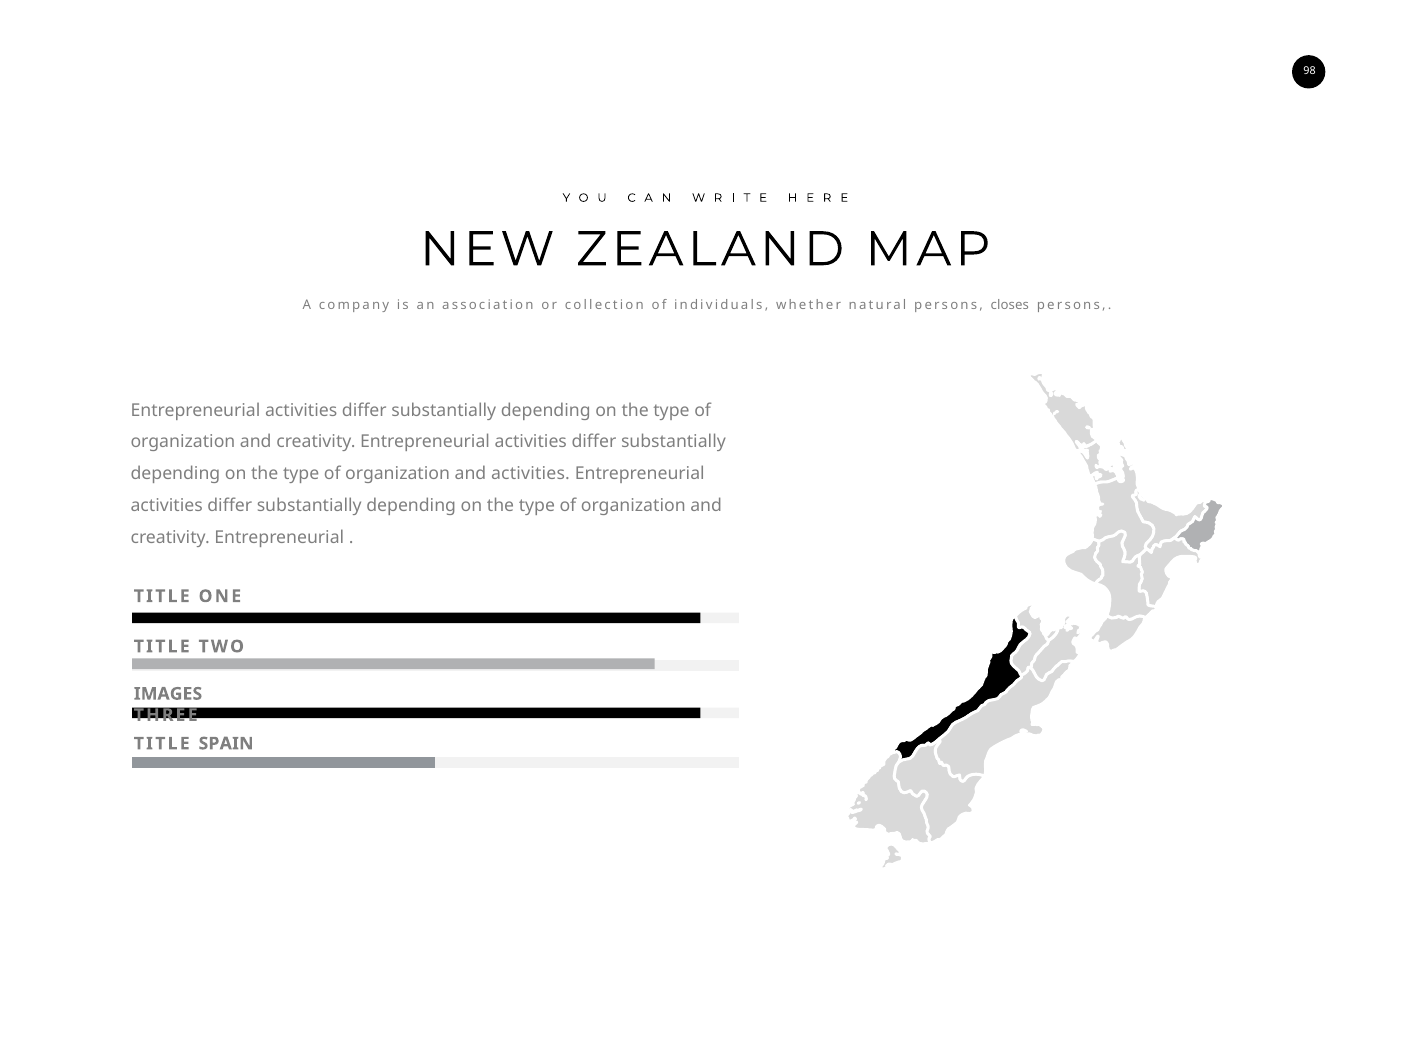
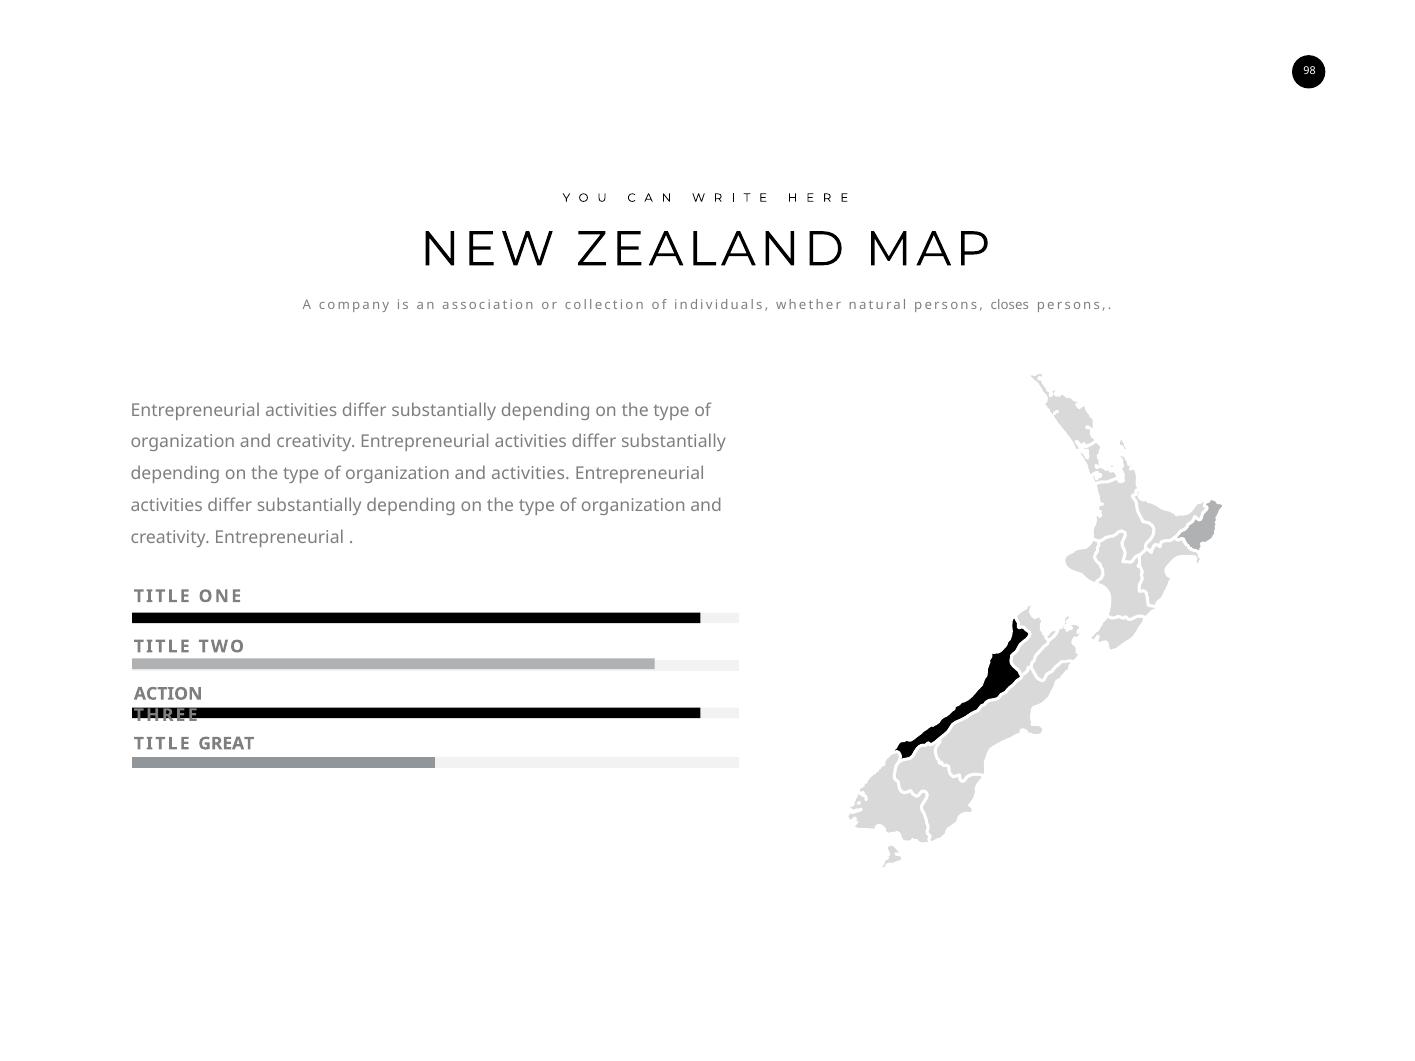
IMAGES: IMAGES -> ACTION (168, 694)
SPAIN: SPAIN -> GREAT (226, 744)
